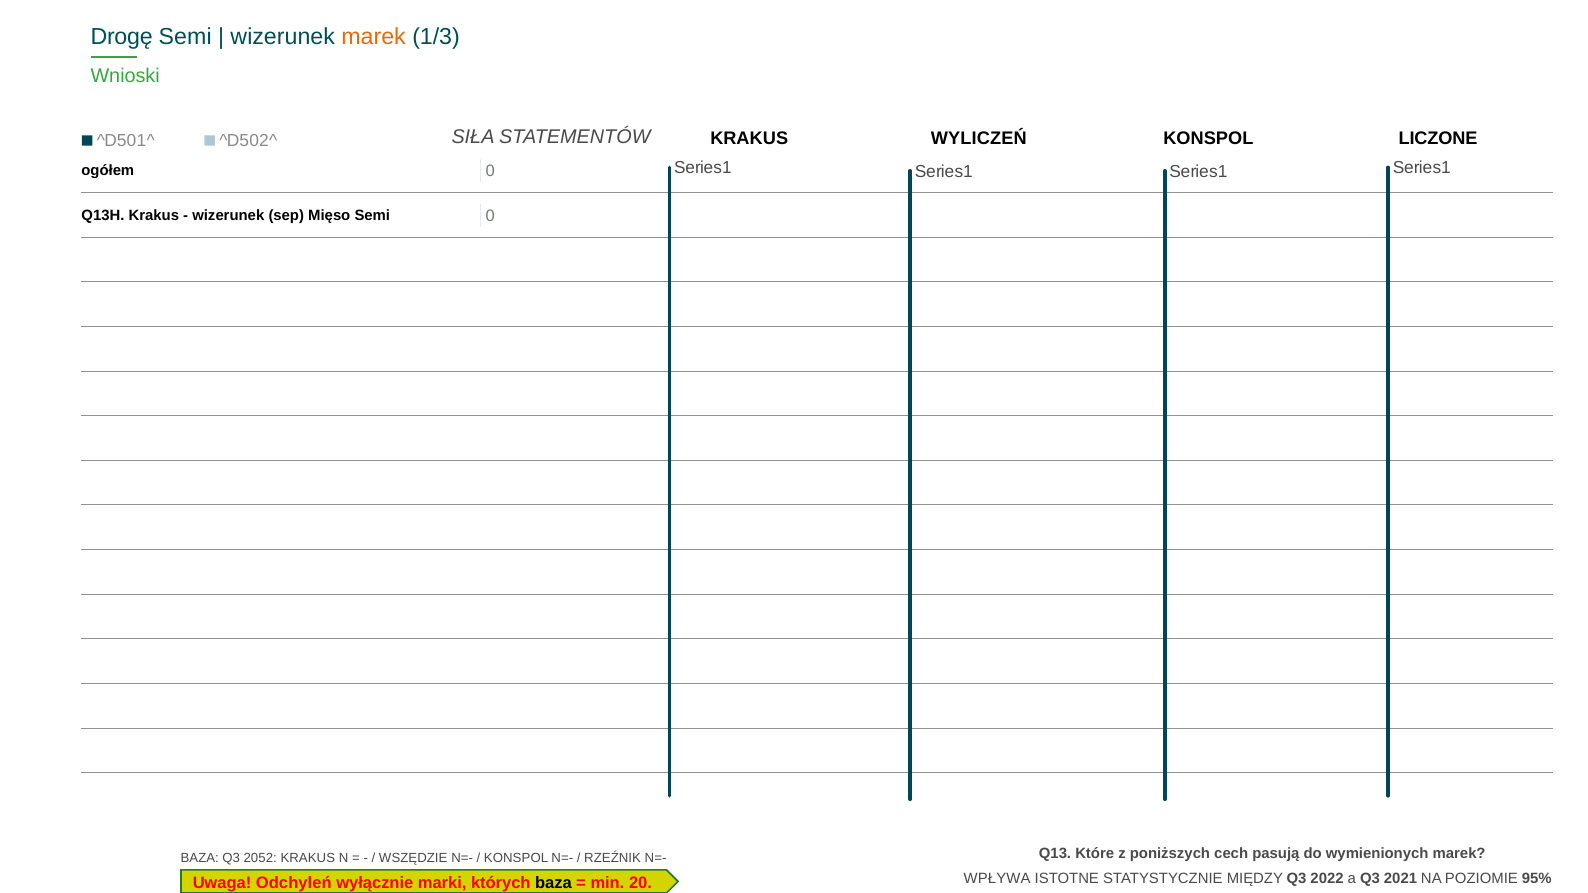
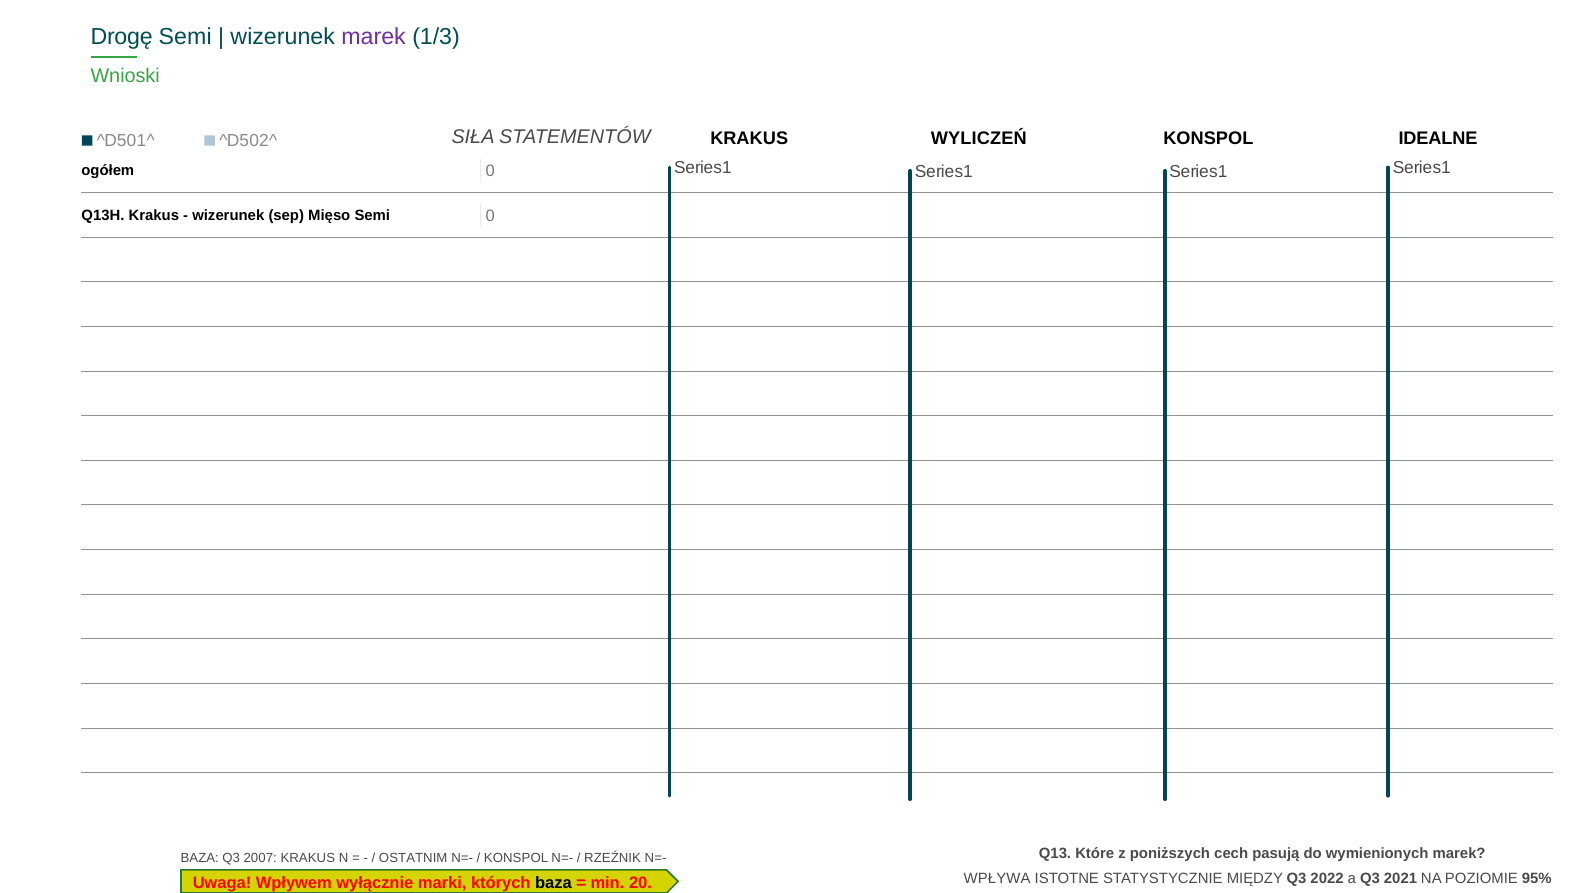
marek colour: orange -> purple (374, 37)
LICZONE: LICZONE -> IDEALNE (1438, 138)
2052: 2052 -> 2007 (260, 859)
WSZĘDZIE: WSZĘDZIE -> OSTATNIM (413, 859)
Odchyleń: Odchyleń -> Wpływem (294, 883)
